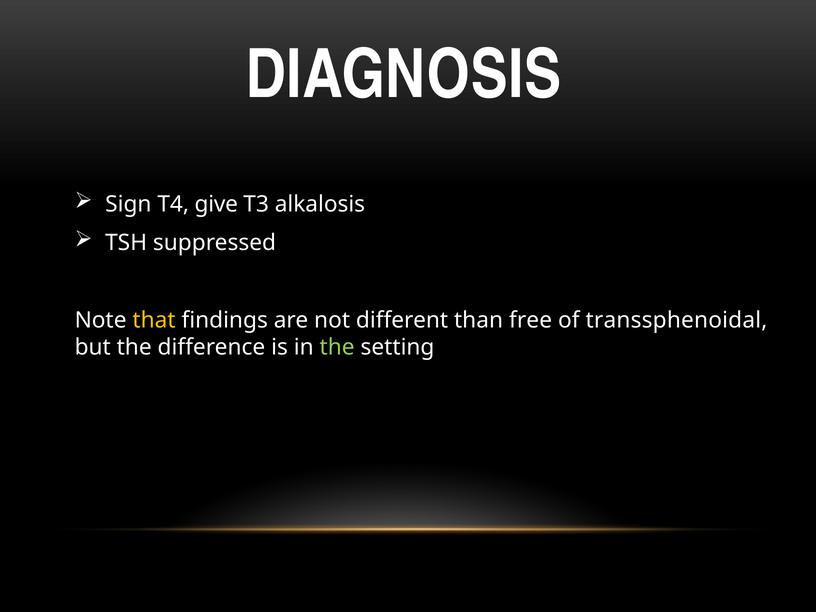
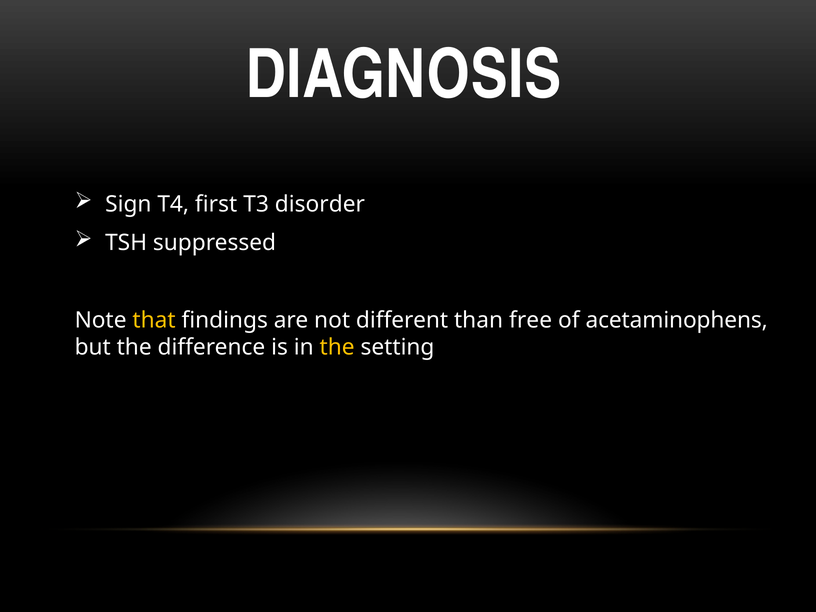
give: give -> first (216, 204)
alkalosis: alkalosis -> disorder (320, 204)
transsphenoidal: transsphenoidal -> acetaminophens (677, 320)
the colour: light green -> yellow (337, 347)
